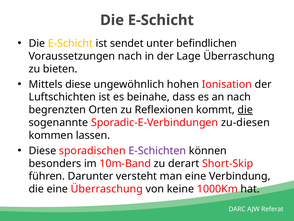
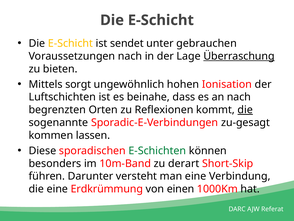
befindlichen: befindlichen -> gebrauchen (207, 43)
Überraschung underline: none -> present (239, 56)
Mittels diese: diese -> sorgt (78, 84)
zu-diesen: zu-diesen -> zu-gesagt (246, 122)
E-Schichten colour: purple -> green (157, 150)
eine Überraschung: Überraschung -> Erdkrümmung (107, 189)
keine: keine -> einen (181, 189)
